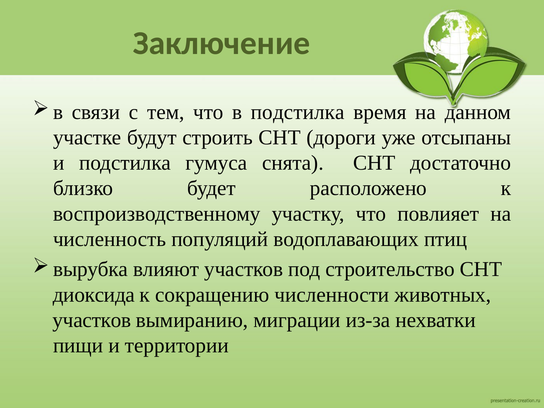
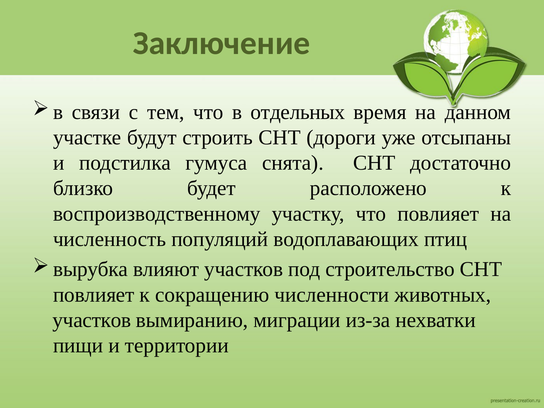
в подстилка: подстилка -> отдельных (298, 112)
диоксида: диоксида -> повлияет (94, 295)
